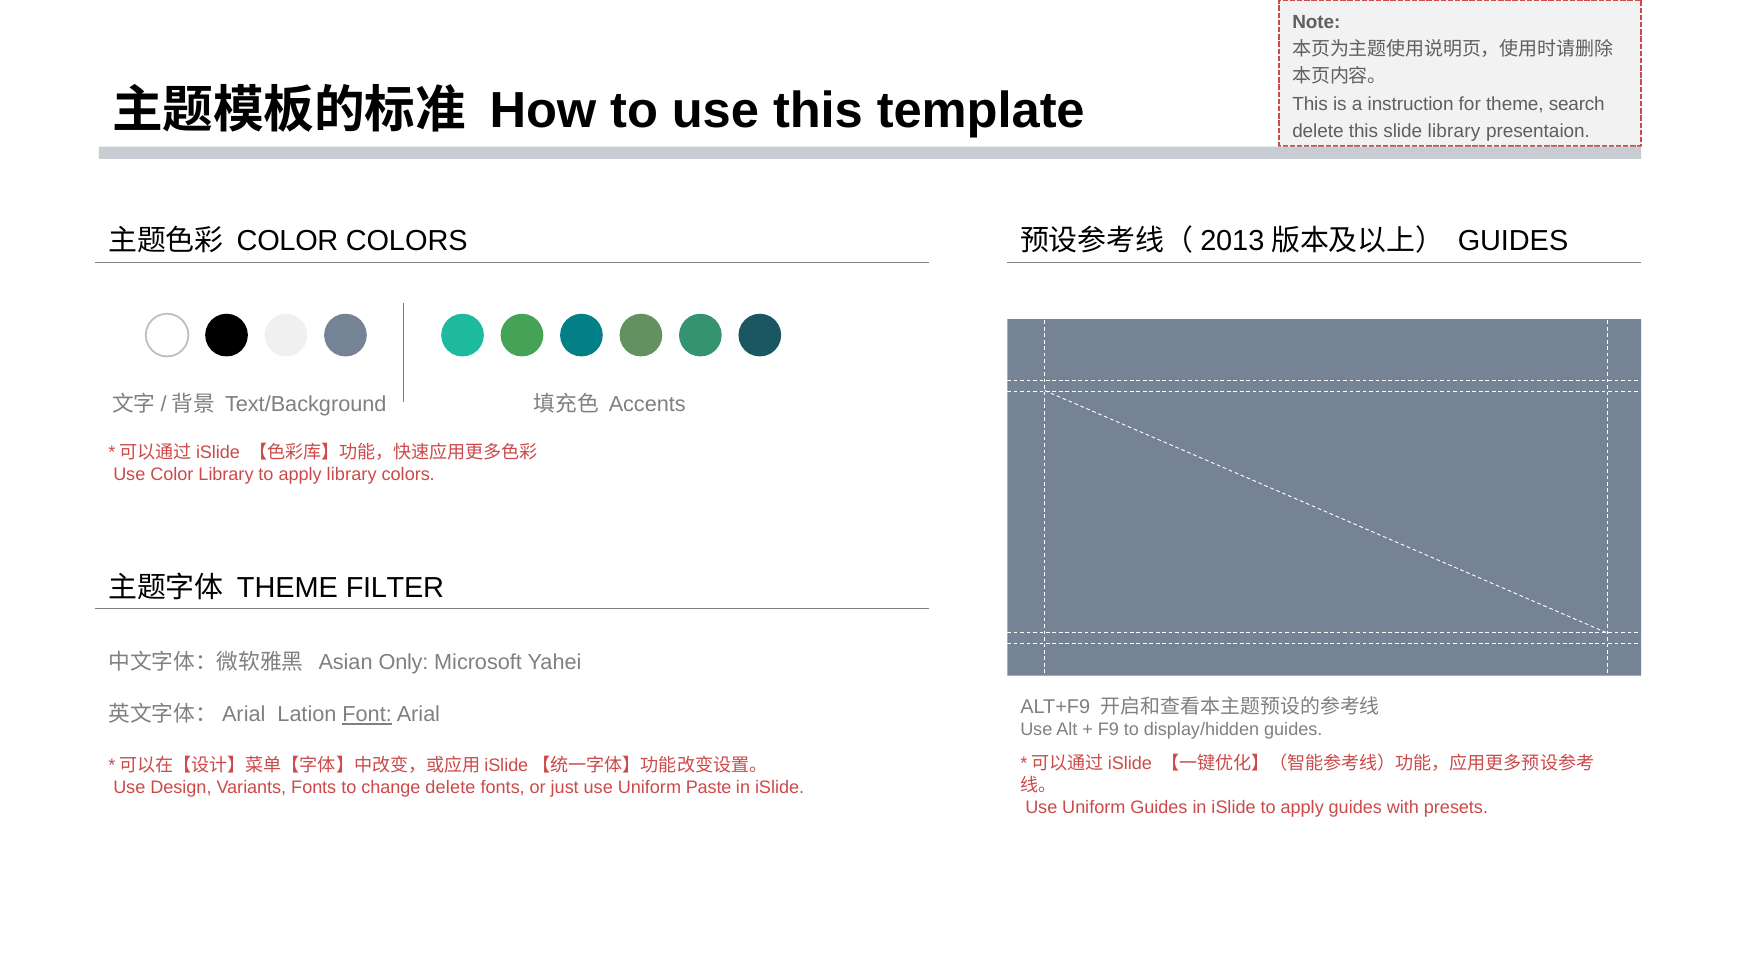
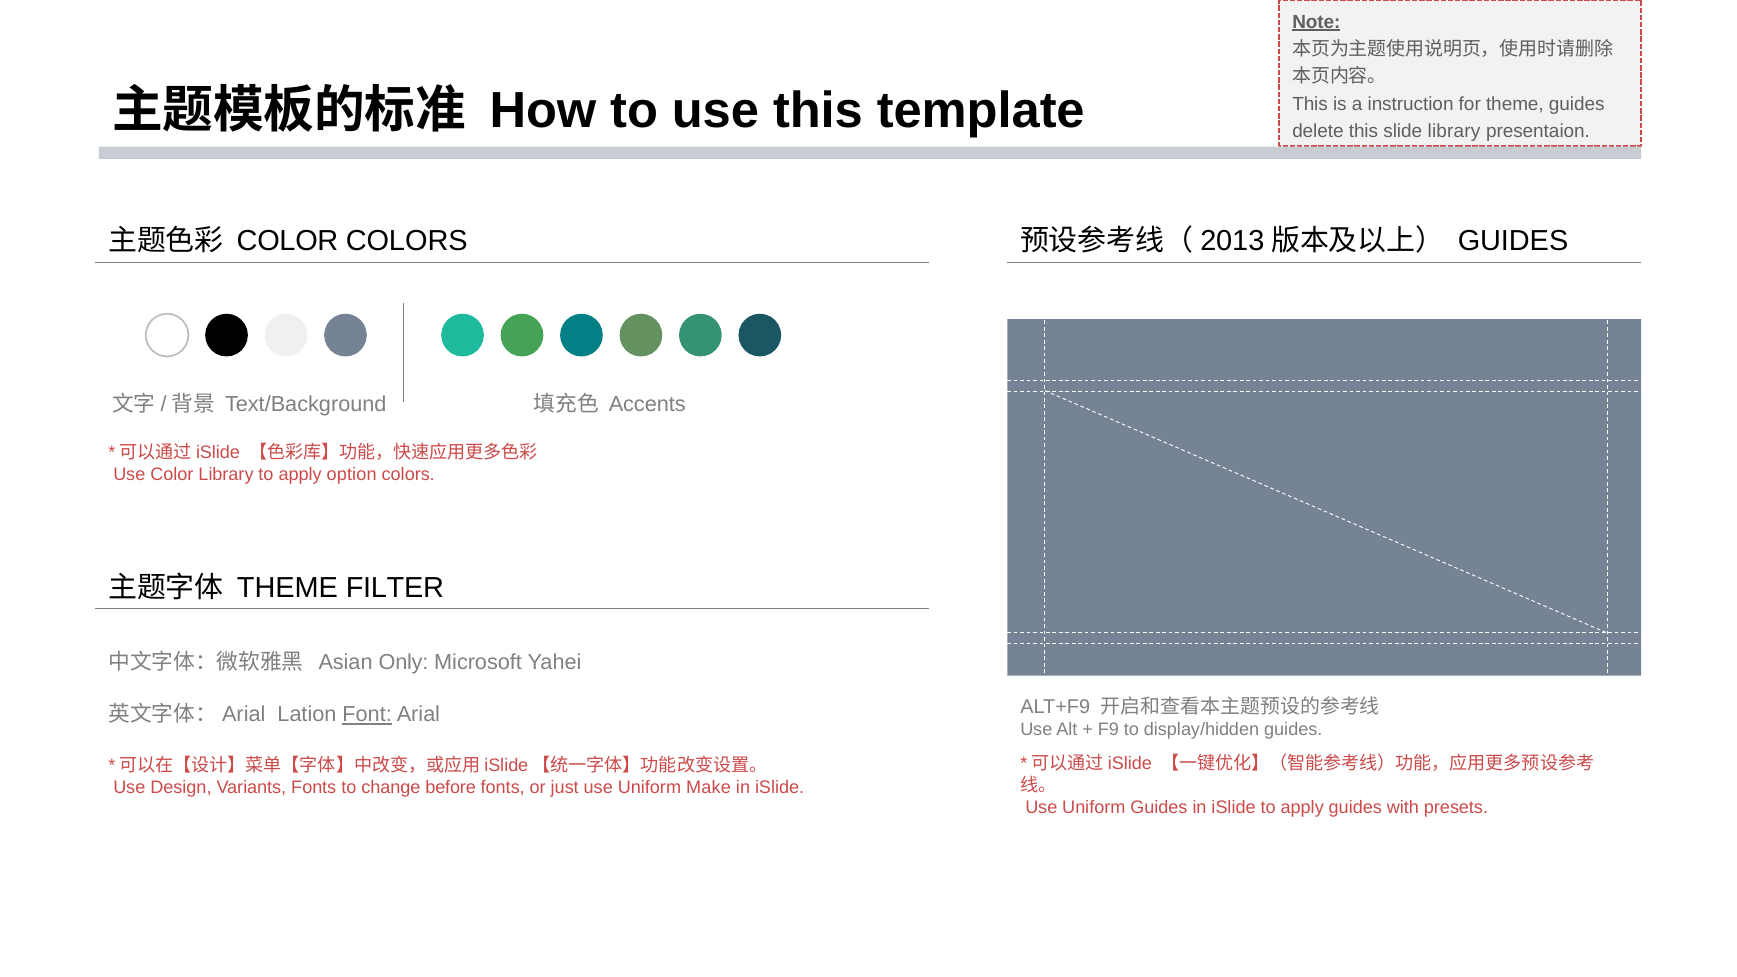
Note underline: none -> present (1316, 22)
theme search: search -> guides (1577, 104)
apply library: library -> option (352, 474)
change delete: delete -> before (451, 788)
Paste: Paste -> Make (708, 788)
